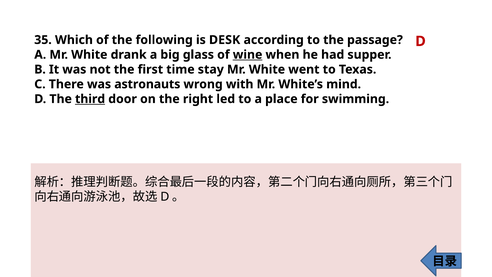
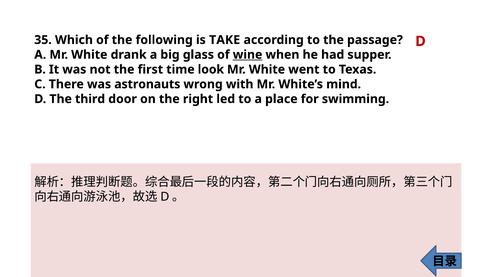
DESK: DESK -> TAKE (225, 40)
stay: stay -> look (211, 69)
third underline: present -> none (90, 99)
